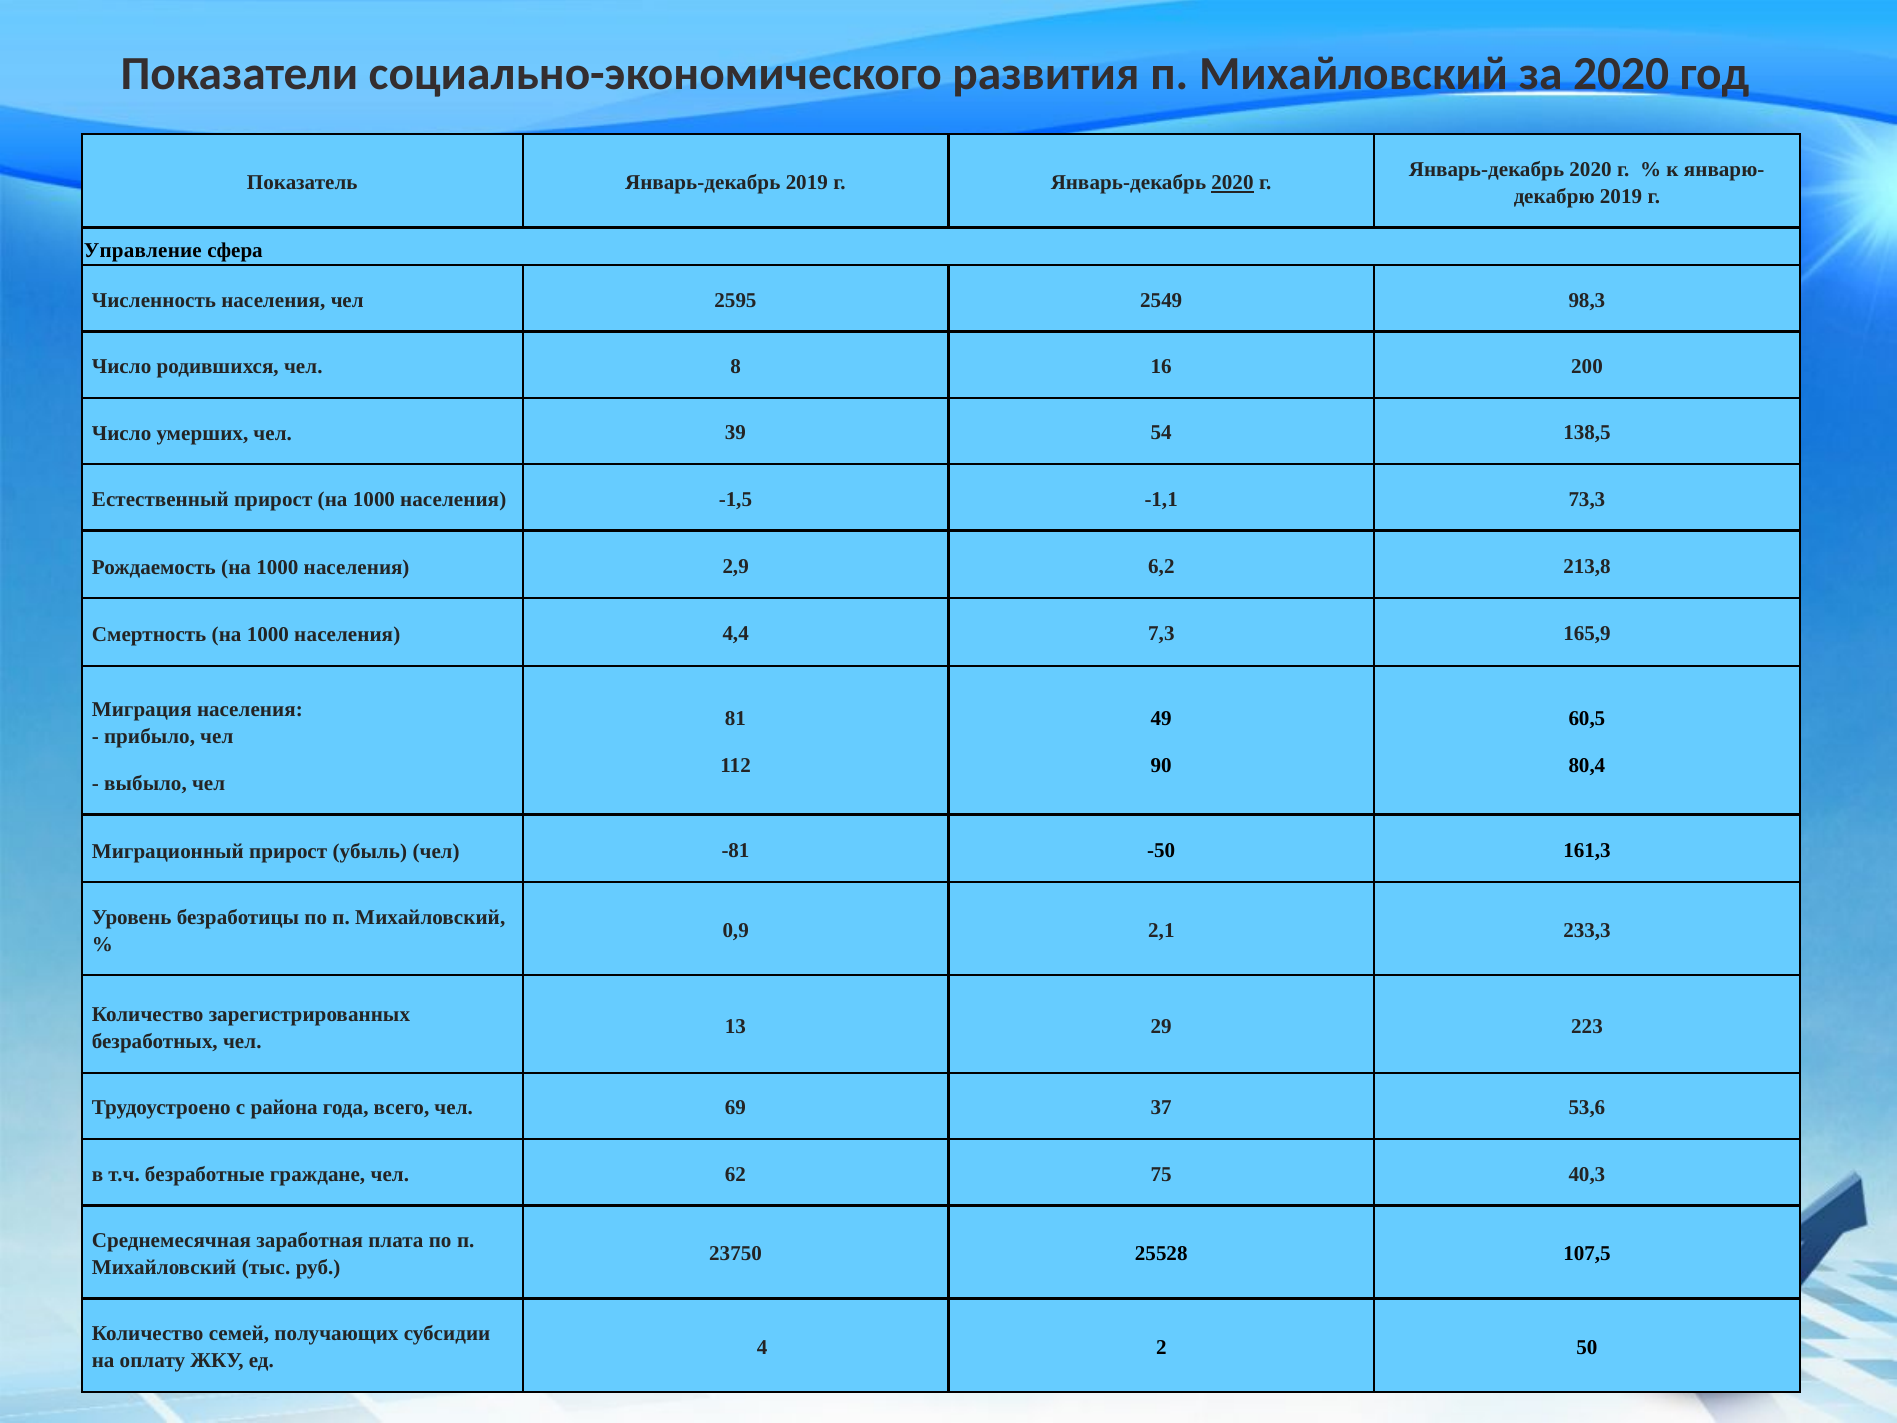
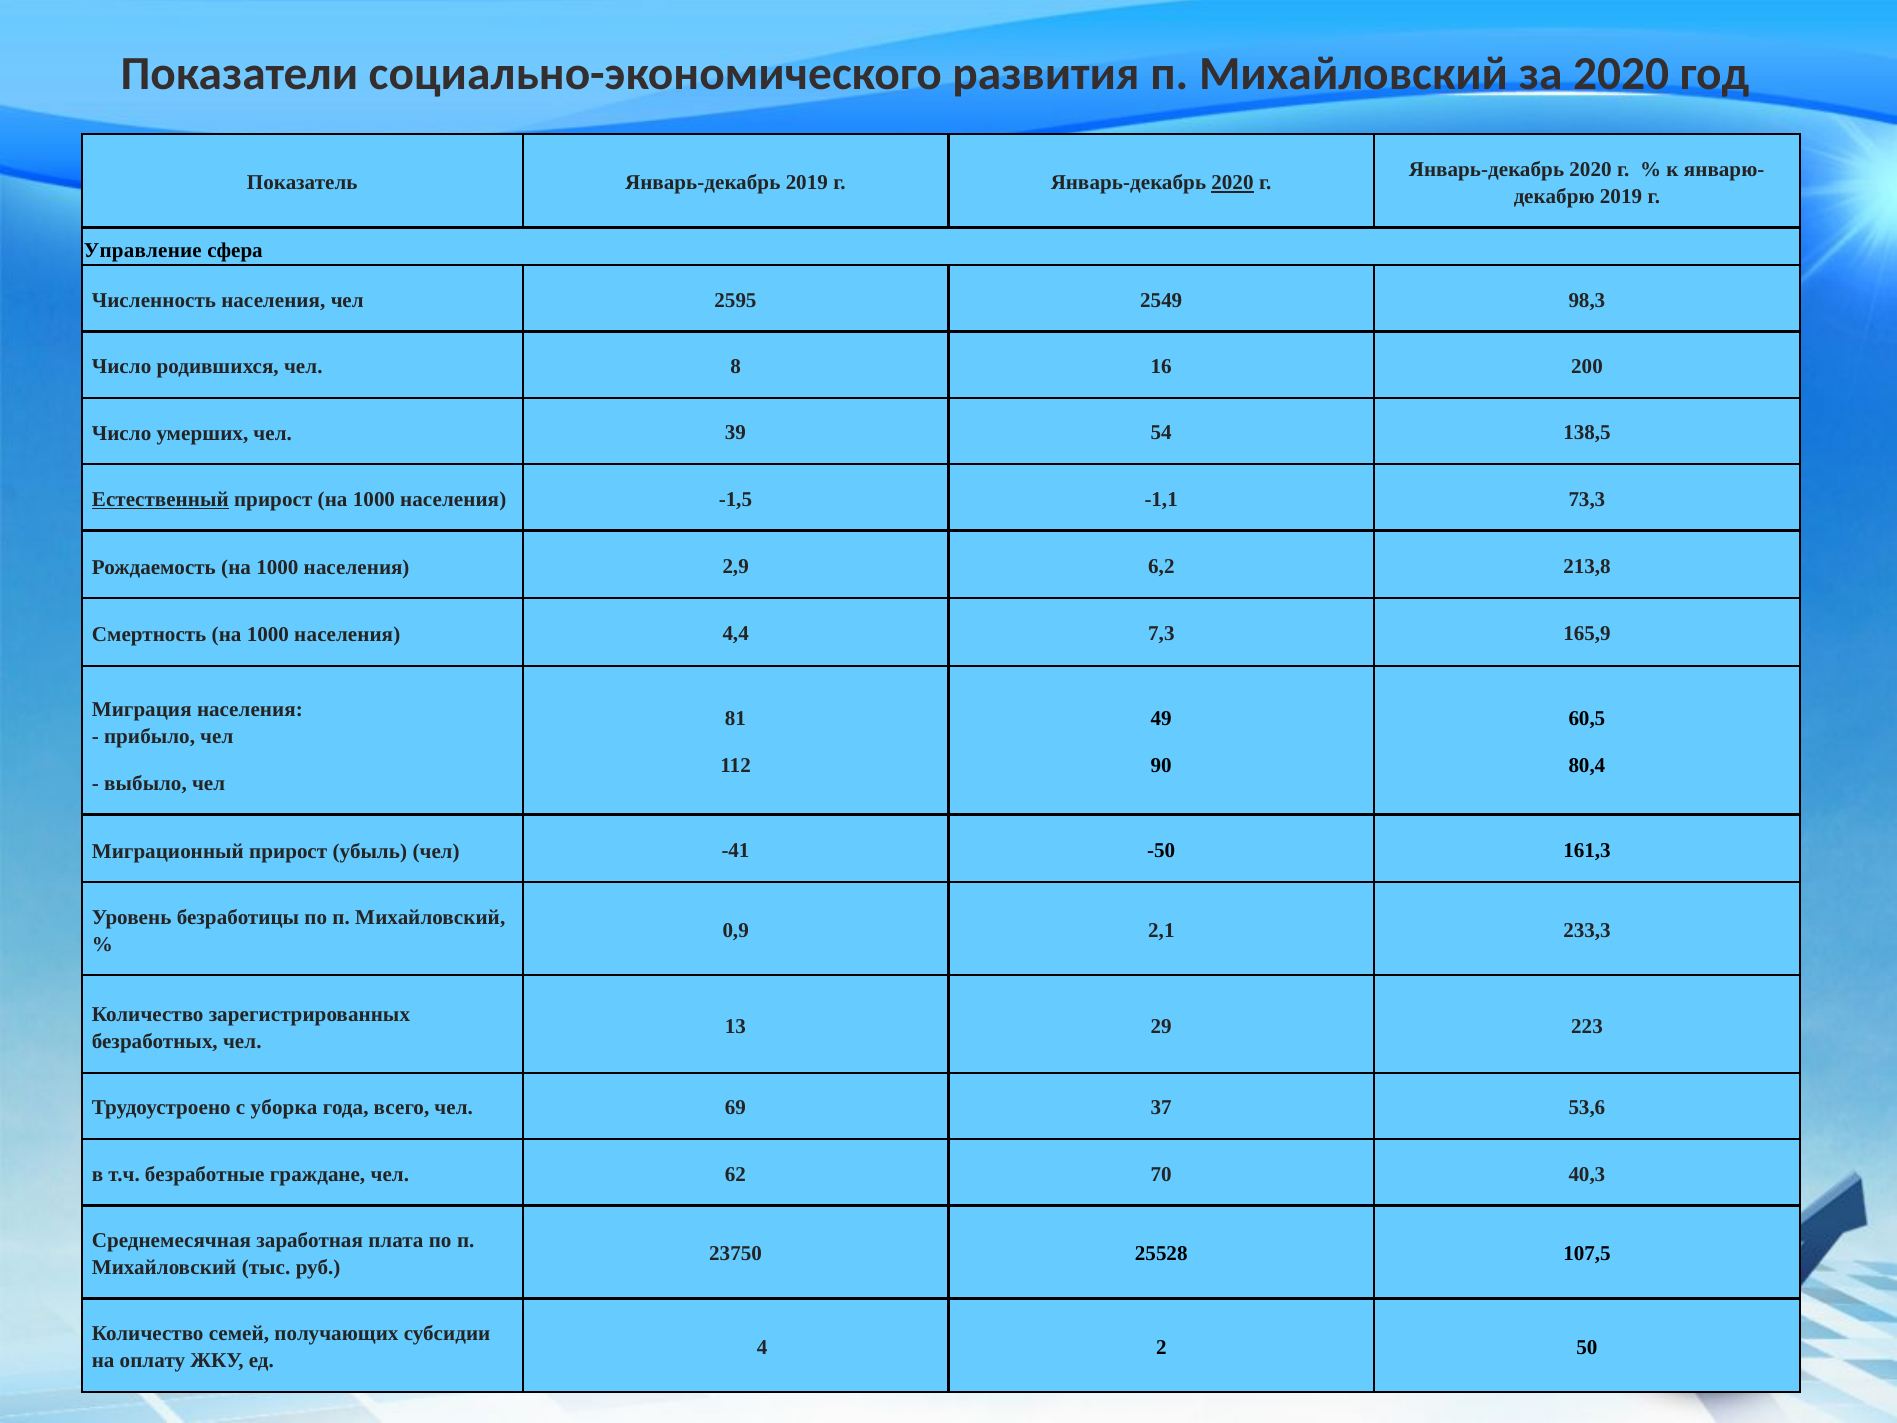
Естественный underline: none -> present (160, 499)
-81: -81 -> -41 (736, 850)
района: района -> уборка (284, 1108)
75: 75 -> 70 (1161, 1174)
